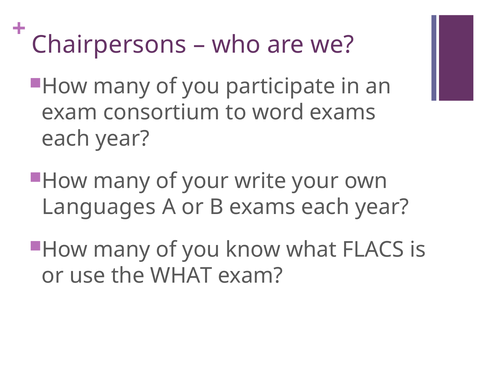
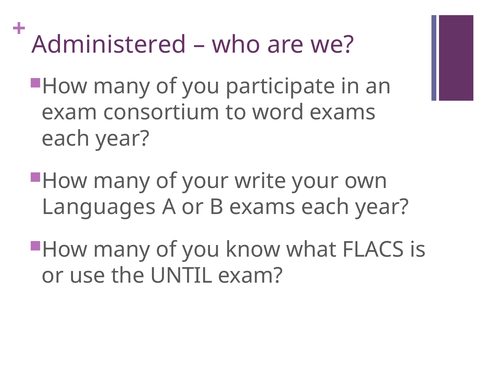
Chairpersons: Chairpersons -> Administered (109, 45)
the WHAT: WHAT -> UNTIL (181, 275)
